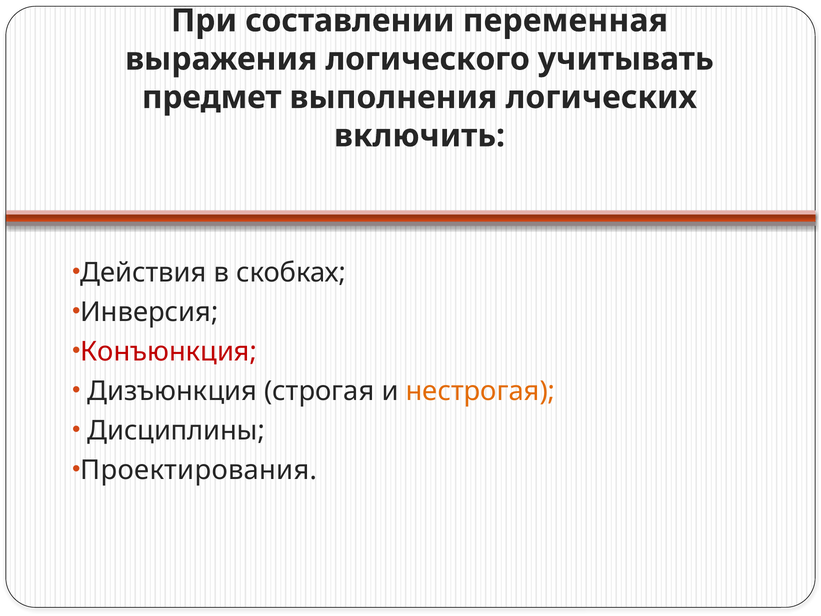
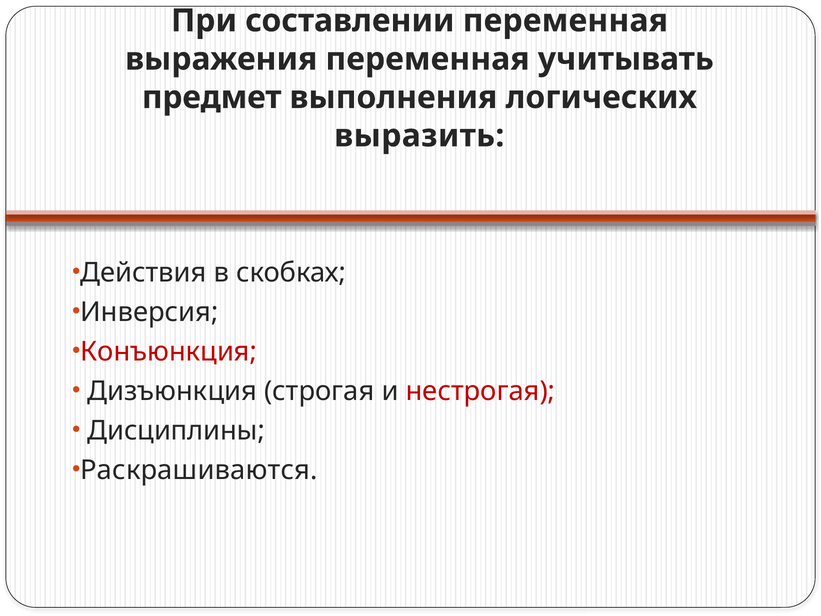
выражения логического: логического -> переменная (428, 59)
включить: включить -> выразить (419, 136)
нестрогая colour: orange -> red (480, 391)
Проектирования: Проектирования -> Раскрашиваются (199, 470)
